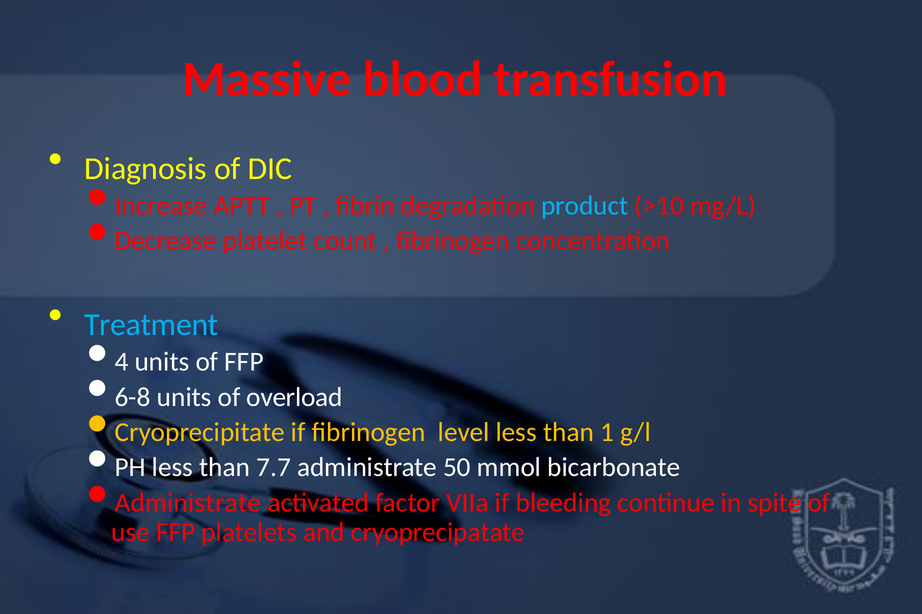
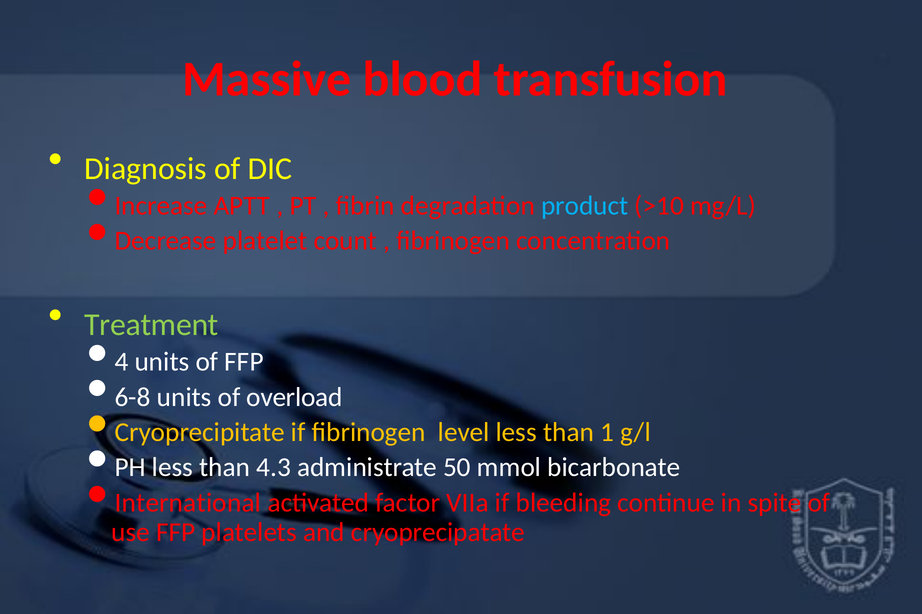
Treatment colour: light blue -> light green (151, 325)
7.7: 7.7 -> 4.3 (274, 468)
Administrate: Administrate -> International (188, 503)
